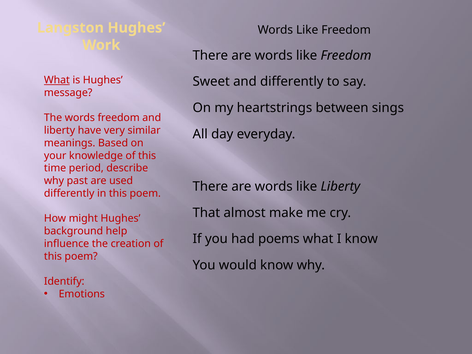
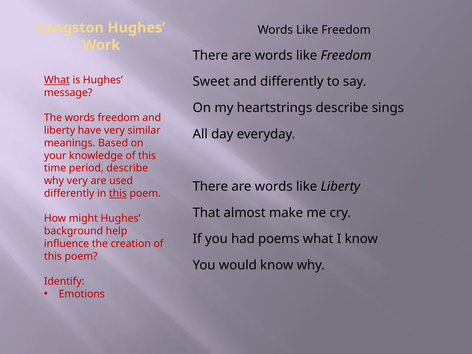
heartstrings between: between -> describe (342, 108)
why past: past -> very (77, 181)
this underline: none -> present (118, 193)
